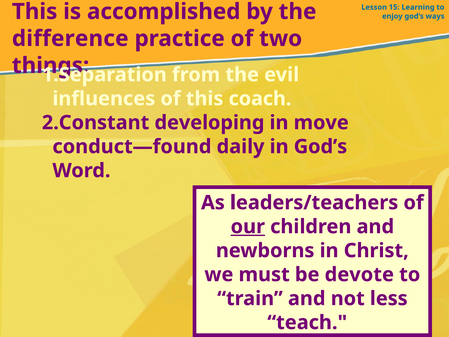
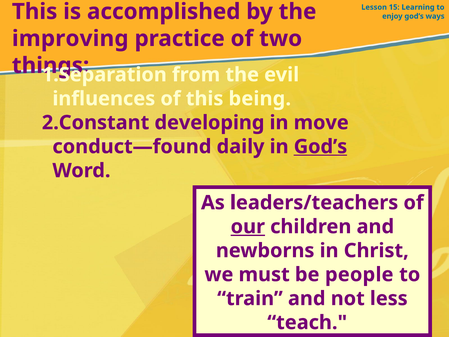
difference: difference -> improving (70, 39)
coach: coach -> being (260, 99)
God’s underline: none -> present (320, 147)
devote: devote -> people (359, 274)
